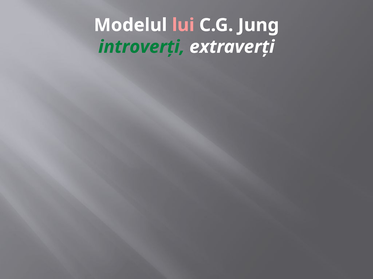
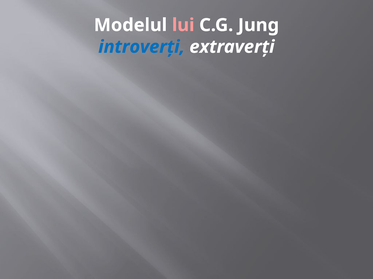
introverţi colour: green -> blue (142, 47)
